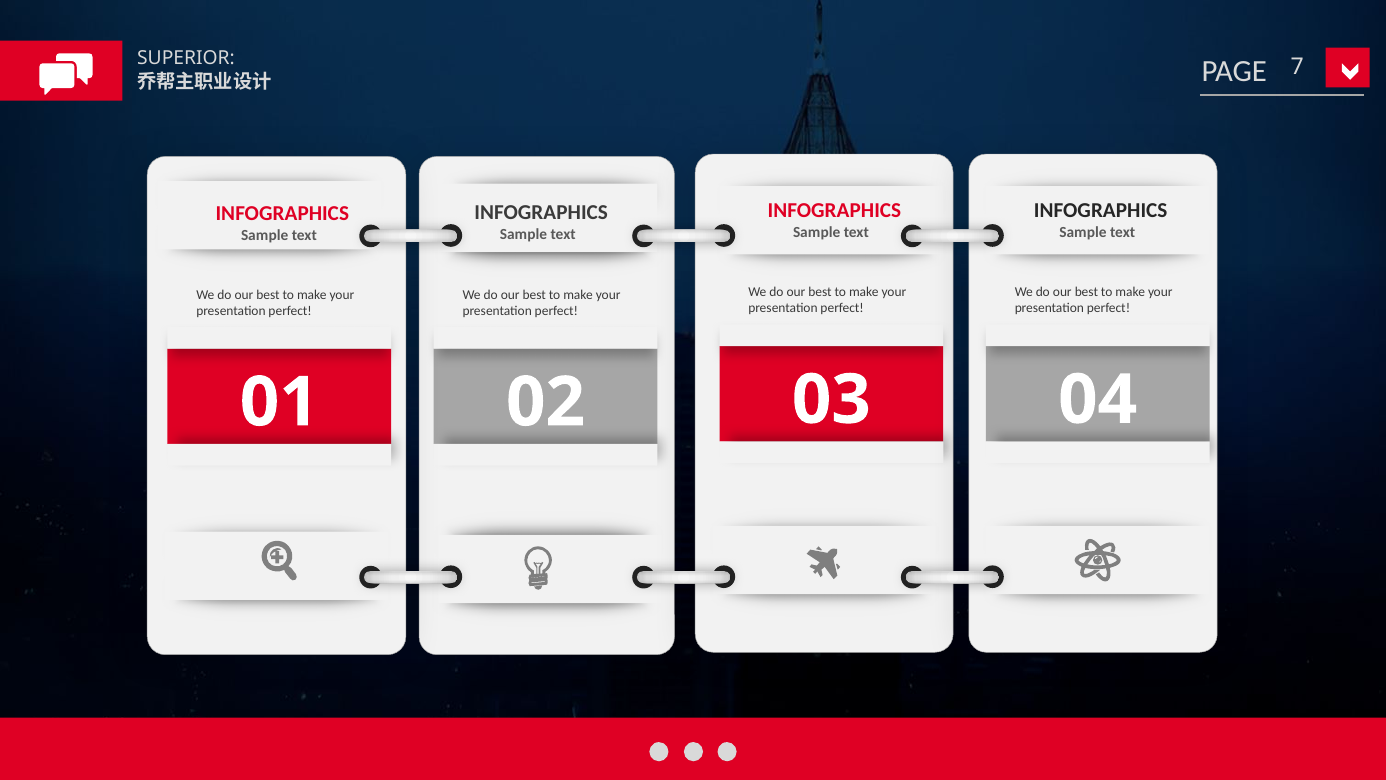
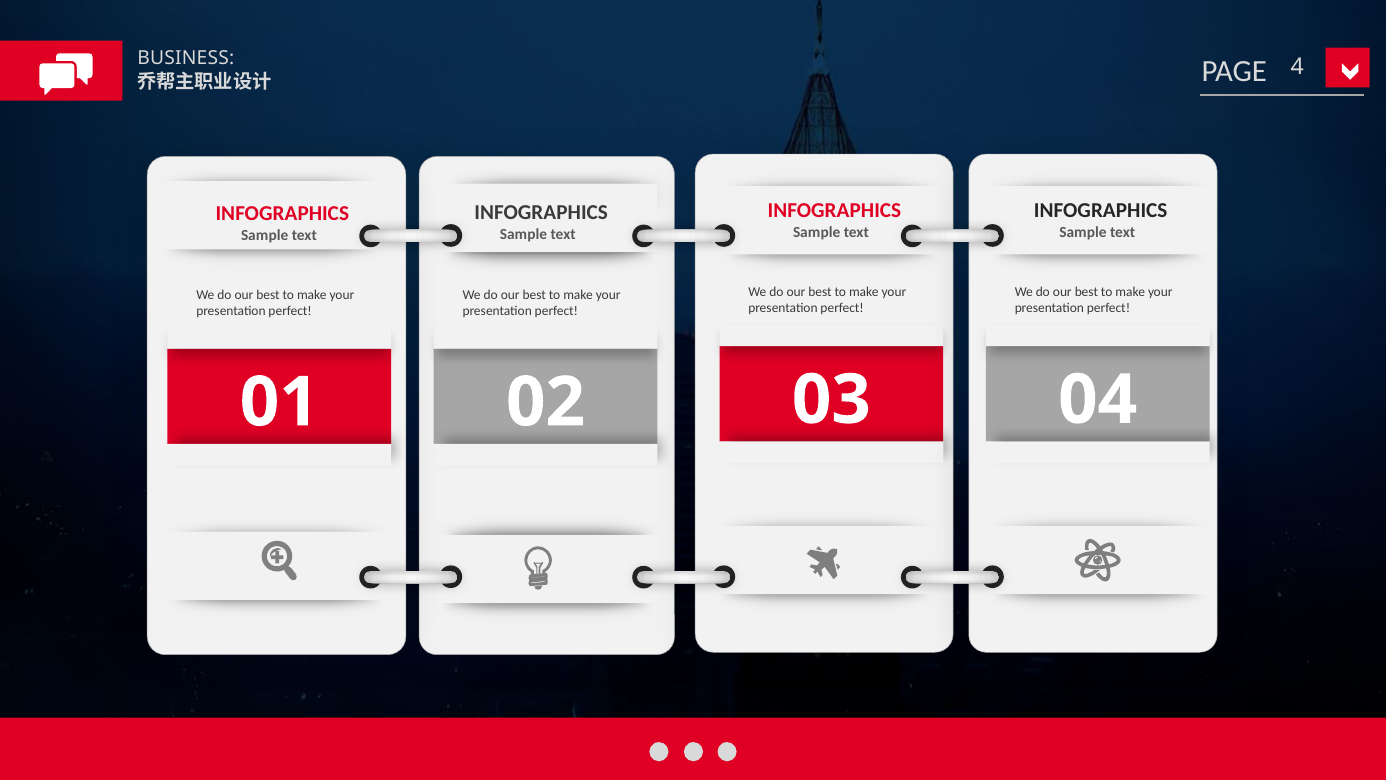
SUPERIOR: SUPERIOR -> BUSINESS (186, 59)
7: 7 -> 4 (1297, 67)
